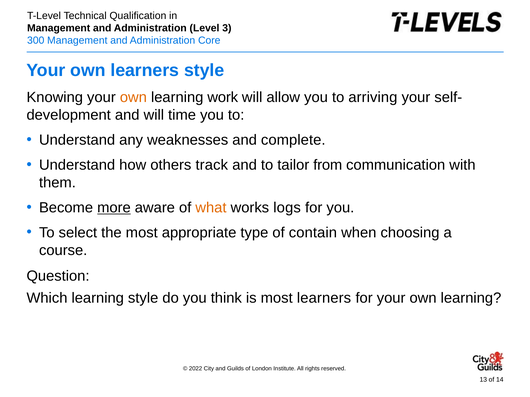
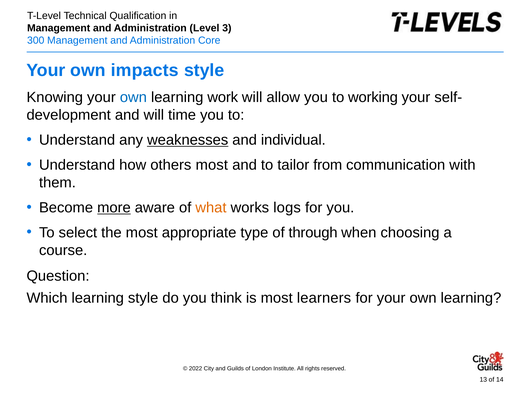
own learners: learners -> impacts (145, 70)
own colour: orange -> blue (133, 98)
arriving: arriving -> working (373, 98)
weaknesses underline: none -> present (188, 140)
complete: complete -> individual (293, 140)
others track: track -> most (212, 165)
contain: contain -> through (313, 233)
